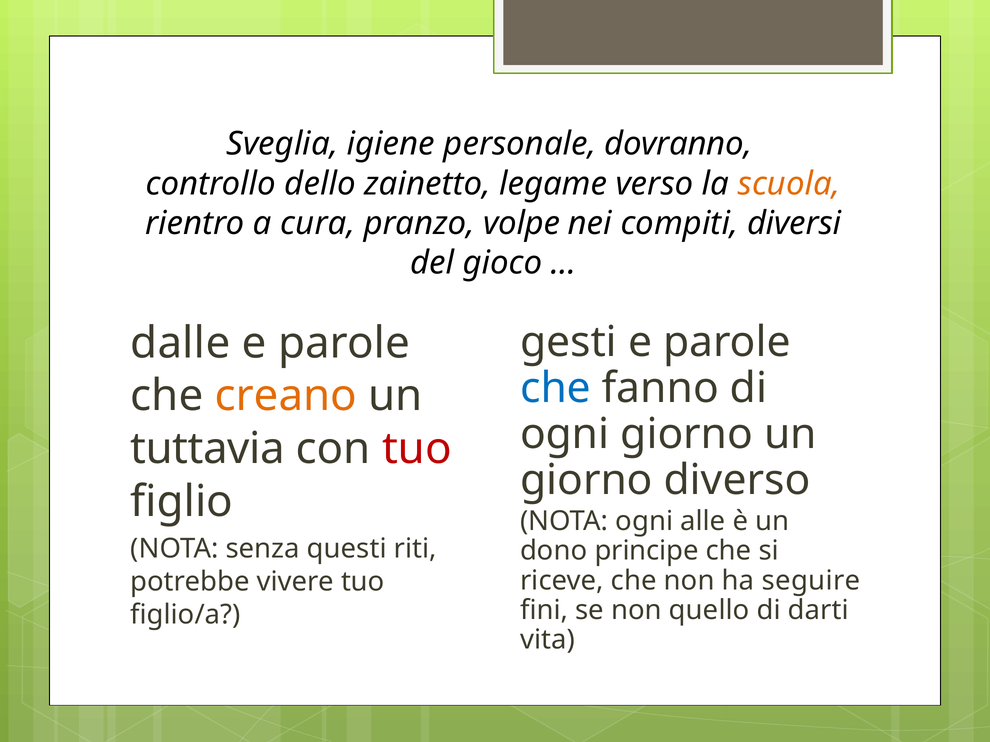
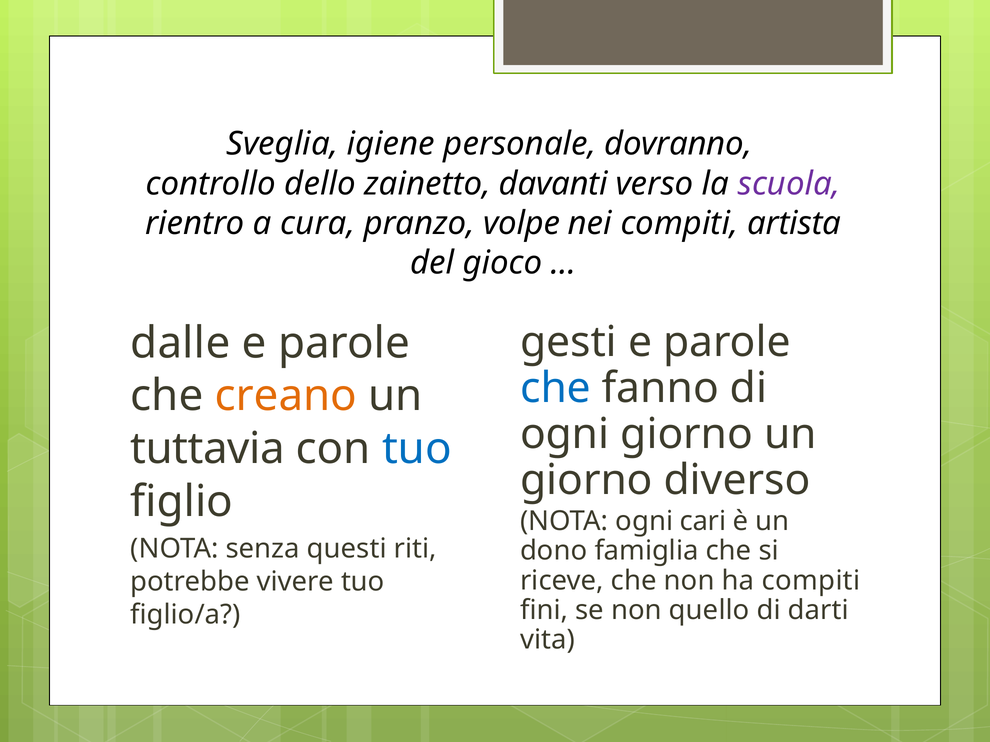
legame: legame -> davanti (553, 184)
scuola colour: orange -> purple (789, 184)
diversi: diversi -> artista (794, 223)
tuo colour: red -> blue (417, 449)
alle: alle -> cari (703, 521)
principe: principe -> famiglia (647, 551)
ha seguire: seguire -> compiti (811, 581)
